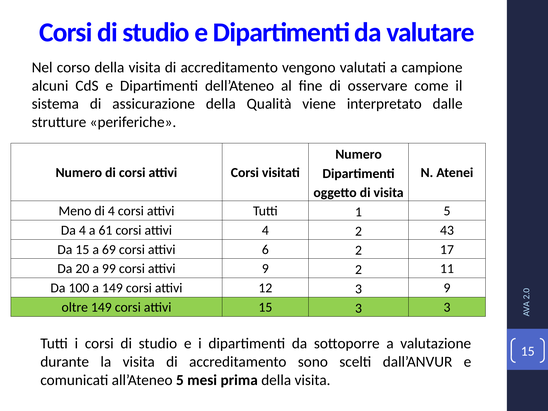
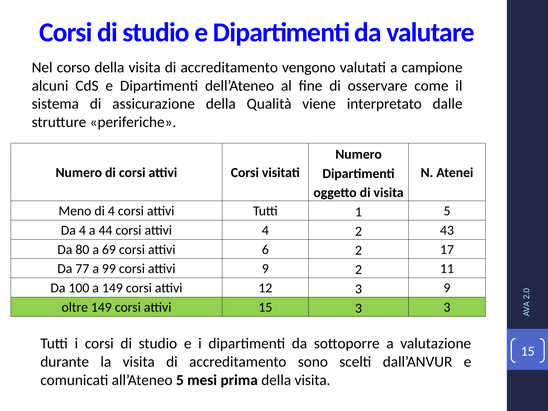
61: 61 -> 44 (105, 230)
Da 15: 15 -> 80 (82, 249)
20: 20 -> 77 (82, 269)
